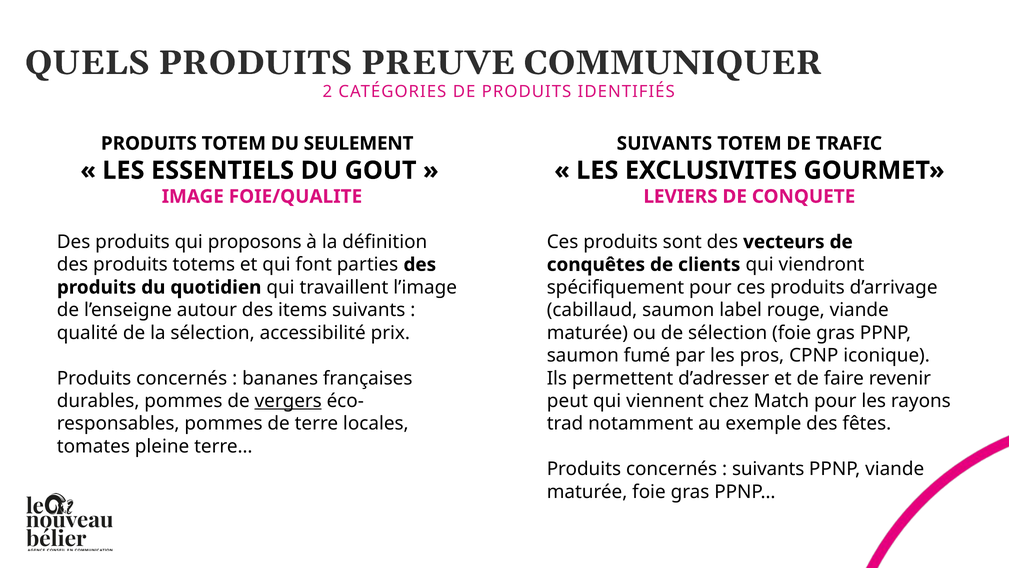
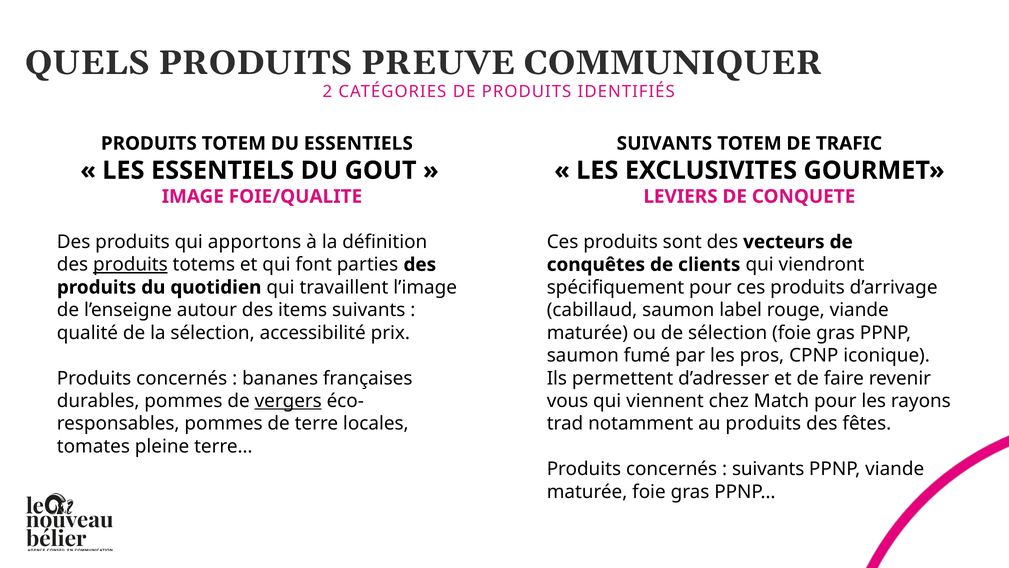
DU SEULEMENT: SEULEMENT -> ESSENTIELS (358, 143)
proposons: proposons -> apportons (255, 242)
produits underline: none -> present (130, 264)
peut: peut -> vous (568, 401)
au exemple: exemple -> produits (763, 423)
